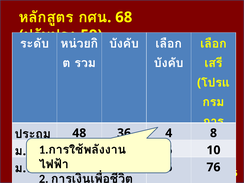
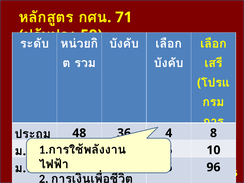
68: 68 -> 71 (124, 17)
76: 76 -> 96 (213, 167)
